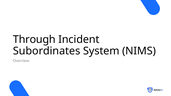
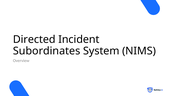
Through: Through -> Directed (34, 39)
